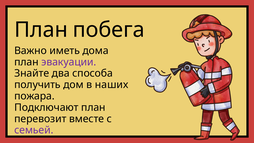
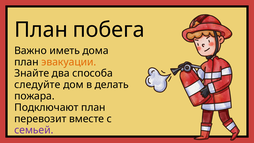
эвакуации colour: purple -> orange (69, 62)
получить: получить -> следуйте (37, 85)
наших: наших -> делать (112, 85)
